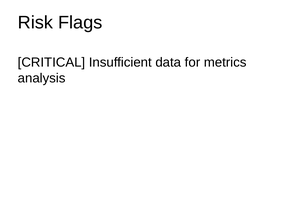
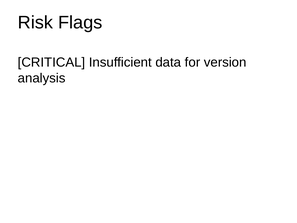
metrics: metrics -> version (225, 62)
